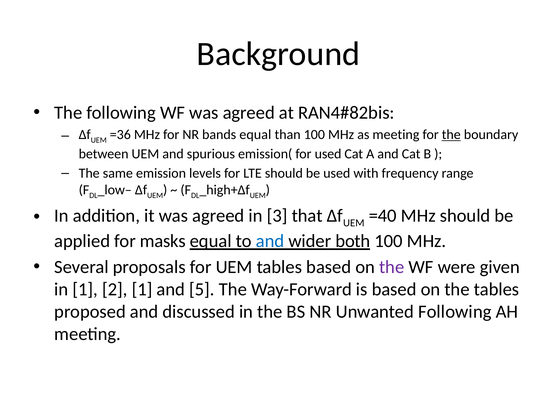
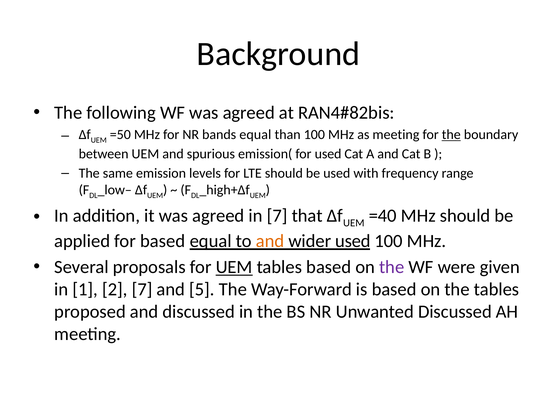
=36: =36 -> =50 (120, 135)
in 3: 3 -> 7 (277, 216)
for masks: masks -> based (163, 241)
and colour: blue -> orange (270, 241)
wider both: both -> used (353, 241)
UEM underline: none -> present (234, 267)
2 1: 1 -> 7 (142, 289)
Unwanted Following: Following -> Discussed (455, 312)
